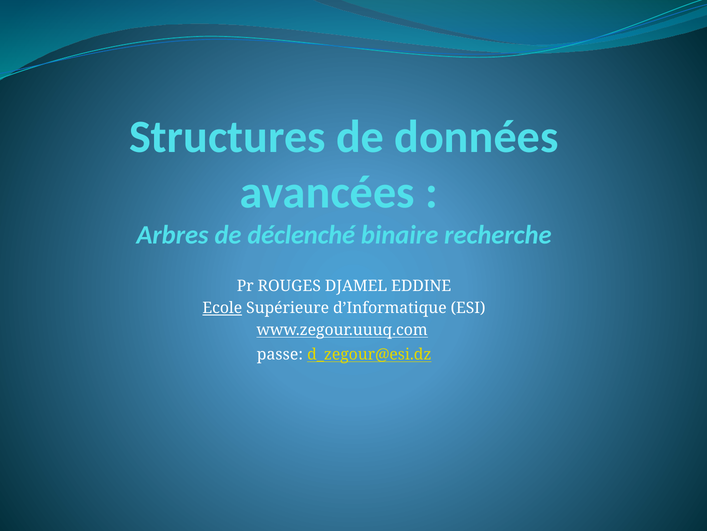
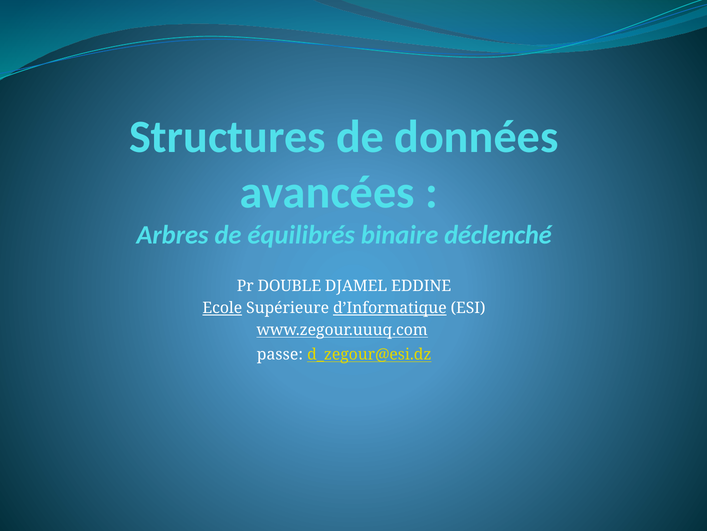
déclenché: déclenché -> équilibrés (301, 235)
recherche: recherche -> déclenché (498, 235)
ROUGES: ROUGES -> DOUBLE (289, 286)
d’Informatique underline: none -> present (390, 308)
